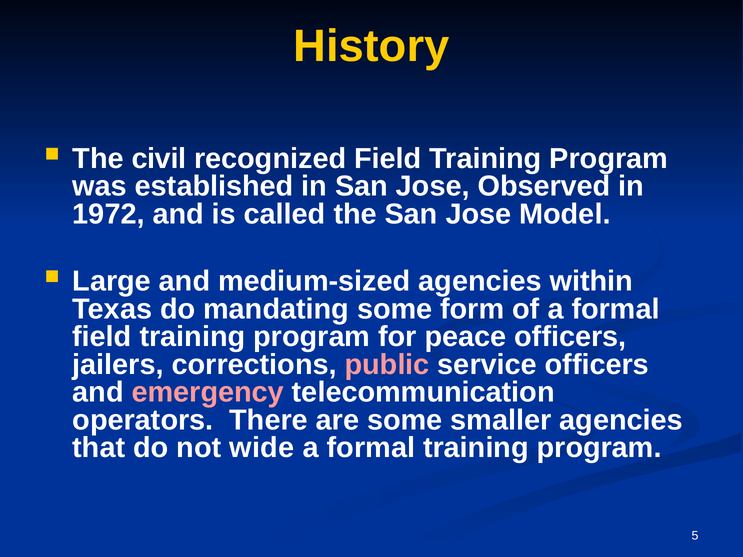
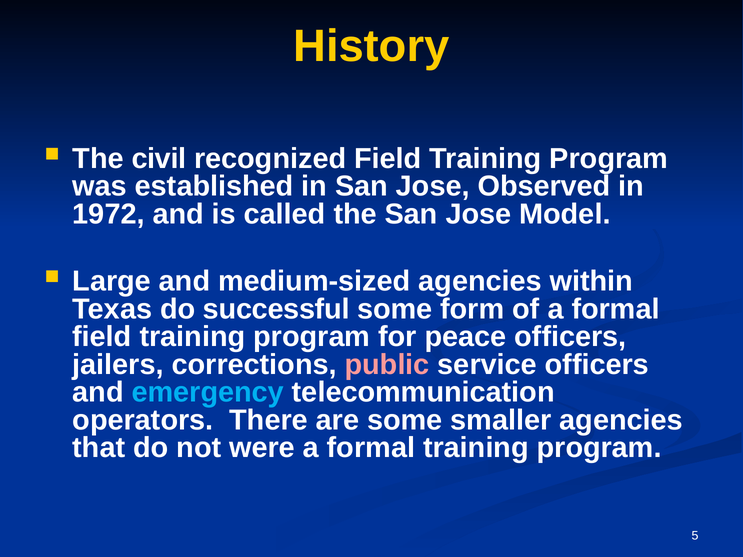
mandating: mandating -> successful (276, 309)
emergency colour: pink -> light blue (208, 392)
wide: wide -> were (262, 448)
